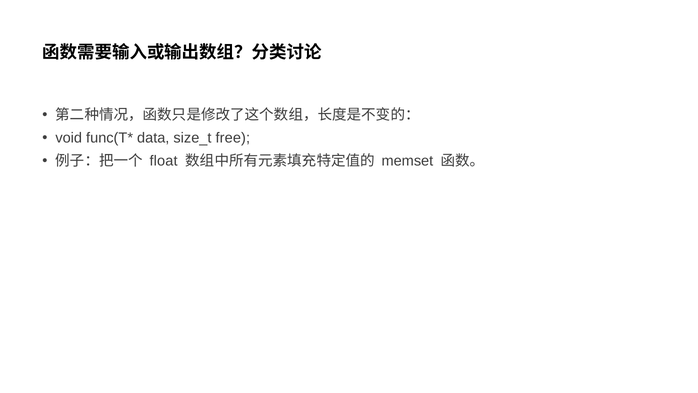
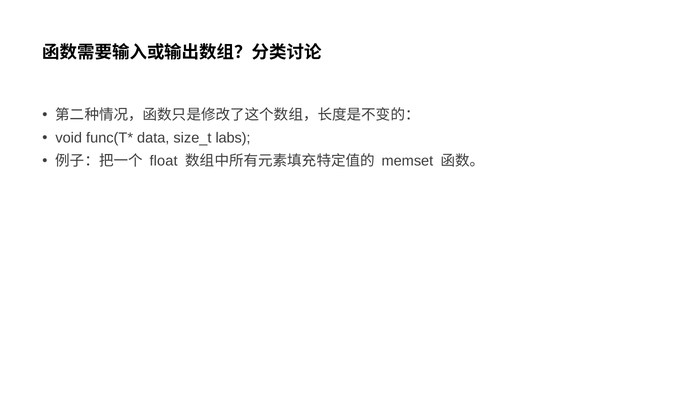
free: free -> labs (233, 138)
